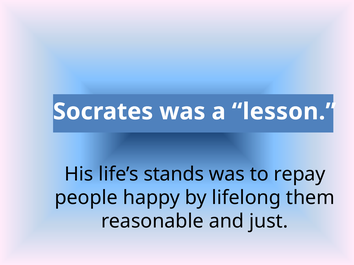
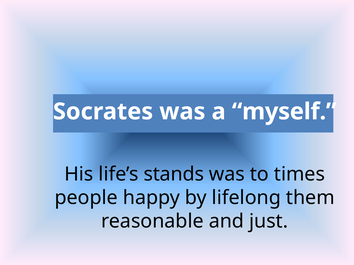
lesson: lesson -> myself (284, 112)
repay: repay -> times (299, 174)
